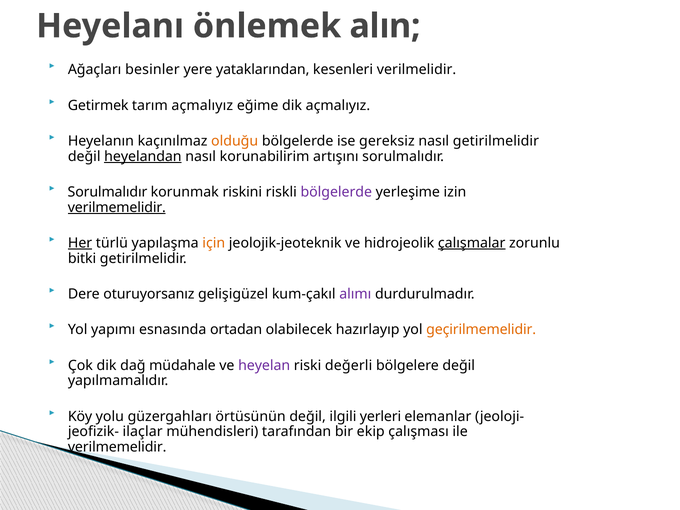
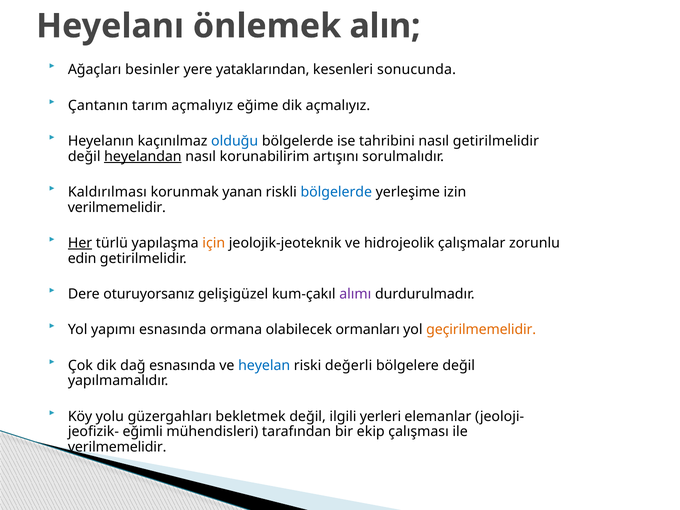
verilmelidir: verilmelidir -> sonucunda (417, 70)
Getirmek: Getirmek -> Çantanın (98, 105)
olduğu colour: orange -> blue (235, 141)
gereksiz: gereksiz -> tahribini (387, 141)
Sorulmalıdır: Sorulmalıdır -> Kaldırılması (107, 192)
riskini: riskini -> yanan (242, 192)
bölgelerde colour: purple -> blue (336, 192)
verilmemelidir underline: present -> none (117, 207)
çalışmalar underline: present -> none (472, 243)
bitki: bitki -> edin (82, 258)
ortadan: ortadan -> ormana (236, 330)
hazırlayıp: hazırlayıp -> ormanları (368, 330)
dağ müdahale: müdahale -> esnasında (182, 365)
heyelan colour: purple -> blue (264, 365)
örtüsünün: örtüsünün -> bekletmek (251, 416)
ilaçlar: ilaçlar -> eğimli (143, 432)
